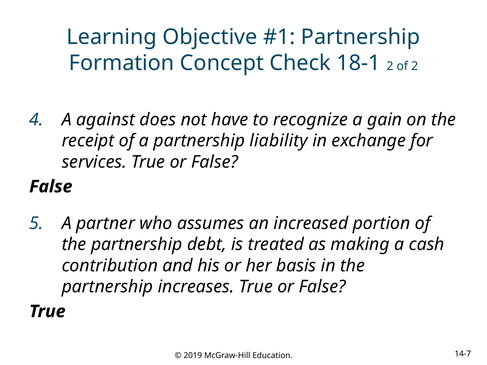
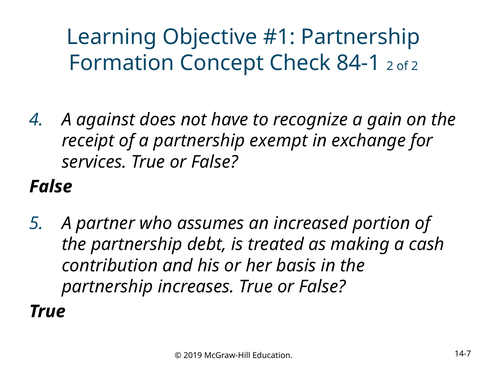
18-1: 18-1 -> 84-1 (358, 63)
liability: liability -> exempt (279, 141)
